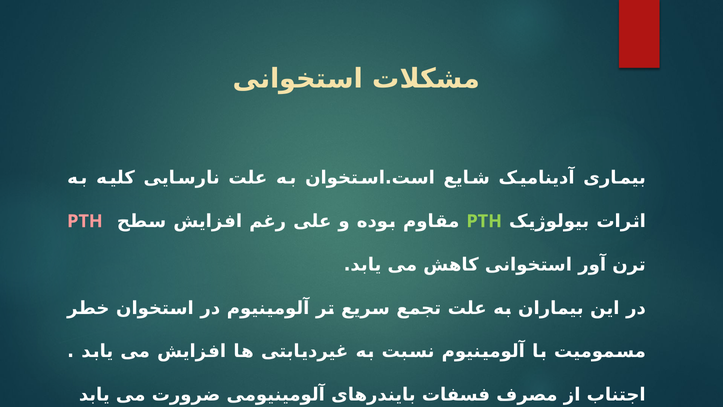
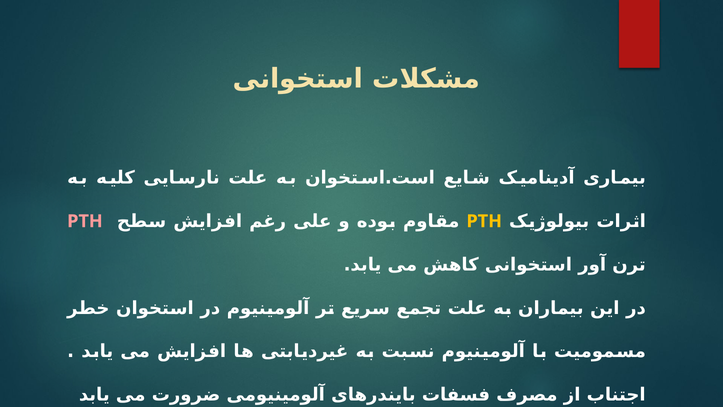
PTH colour: light green -> yellow (484, 221)
